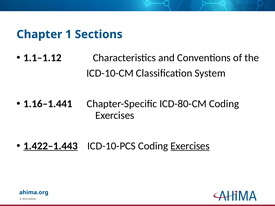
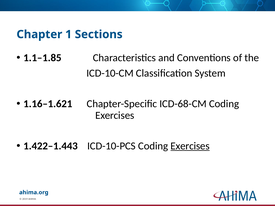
1.1–1.12: 1.1–1.12 -> 1.1–1.85 (42, 58)
1.16–1.441: 1.16–1.441 -> 1.16–1.621 (48, 104)
ICD-80-CM: ICD-80-CM -> ICD-68-CM (183, 104)
1.422–1.443 underline: present -> none (51, 146)
